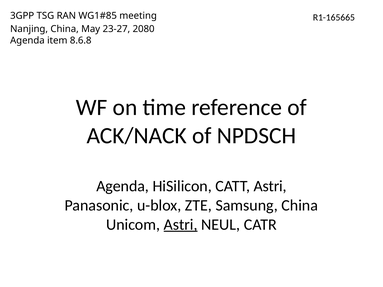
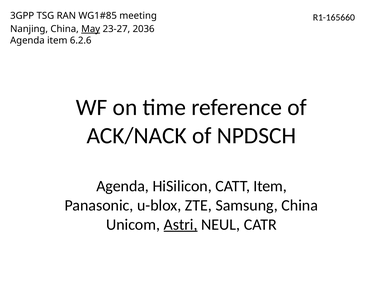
R1-165665: R1-165665 -> R1-165660 (334, 18)
May underline: none -> present (91, 29)
2080: 2080 -> 2036 (144, 29)
8.6.8: 8.6.8 -> 6.2.6 (81, 41)
CATT Astri: Astri -> Item (270, 186)
